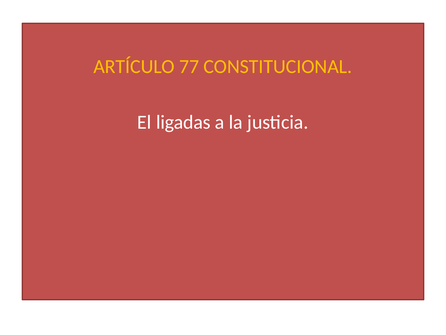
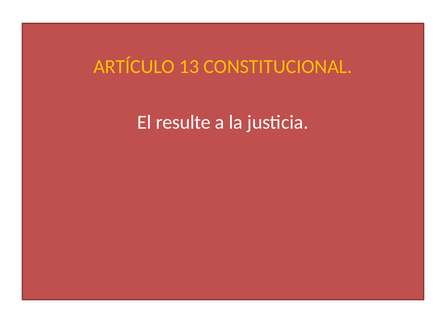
77: 77 -> 13 (189, 67)
ligadas: ligadas -> resulte (183, 122)
